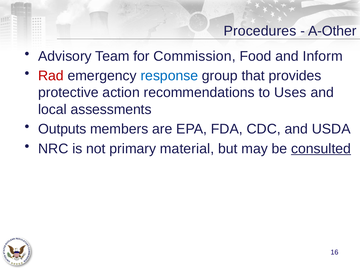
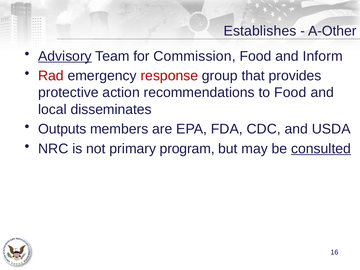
Procedures: Procedures -> Establishes (260, 31)
Advisory underline: none -> present (65, 56)
response colour: blue -> red (169, 76)
to Uses: Uses -> Food (290, 93)
assessments: assessments -> disseminates (111, 109)
material: material -> program (187, 149)
